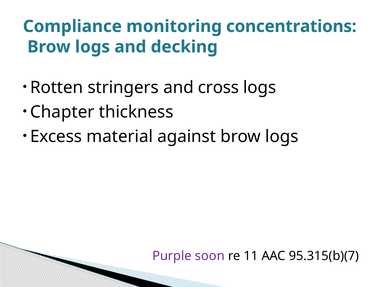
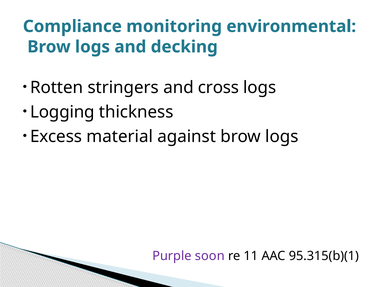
concentrations: concentrations -> environmental (291, 26)
Chapter: Chapter -> Logging (62, 112)
95.315(b)(7: 95.315(b)(7 -> 95.315(b)(1 (324, 255)
